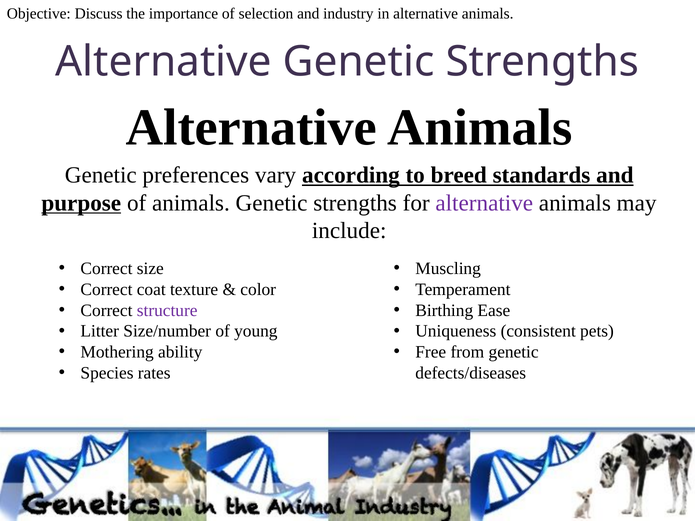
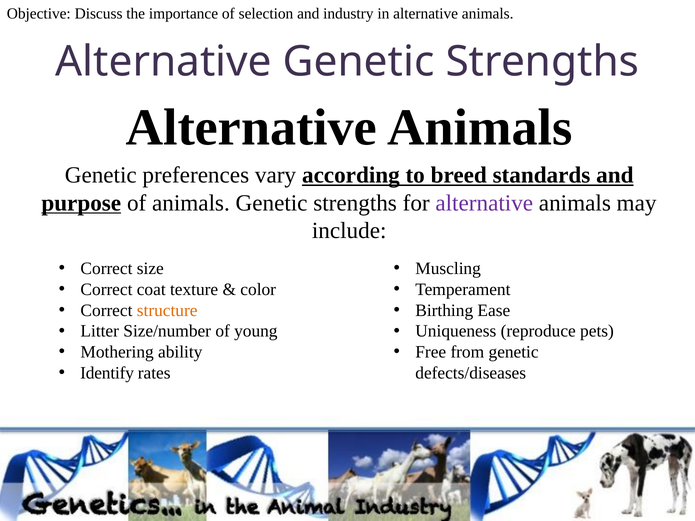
structure colour: purple -> orange (167, 311)
consistent: consistent -> reproduce (538, 331)
Species: Species -> Identify (107, 373)
